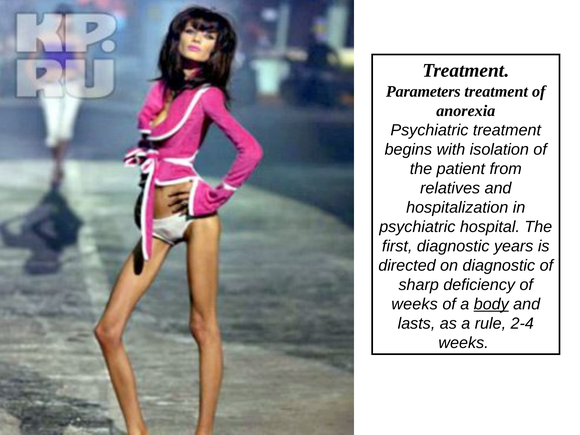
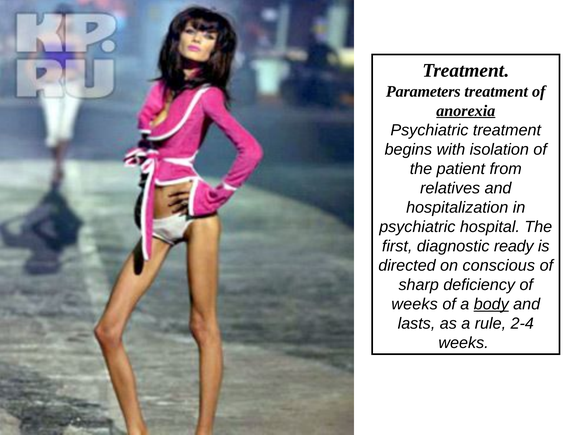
anorexia underline: none -> present (466, 111)
years: years -> ready (514, 246)
on diagnostic: diagnostic -> conscious (499, 265)
